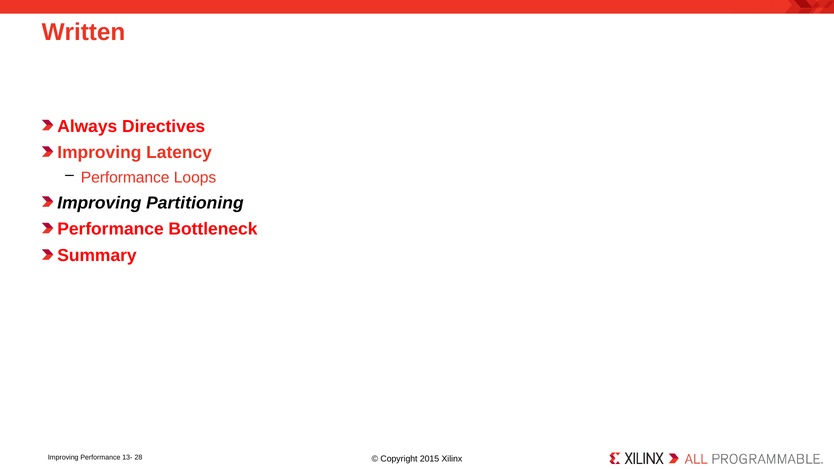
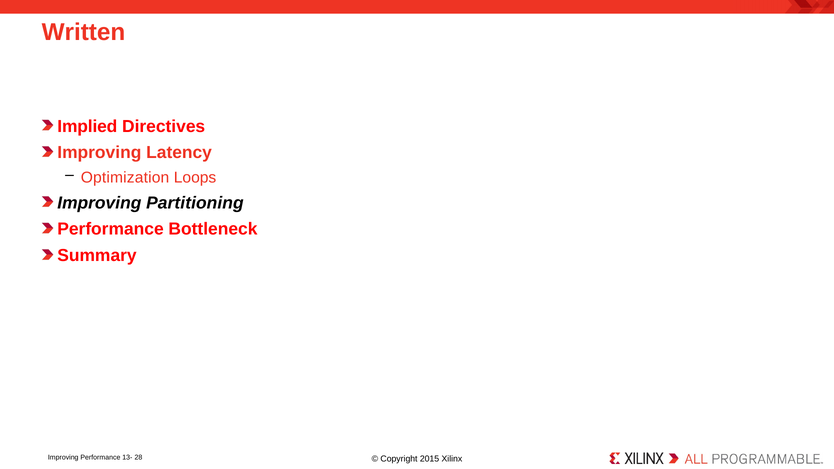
Always: Always -> Implied (87, 126)
Performance: Performance -> Optimization (125, 177)
